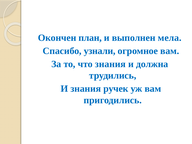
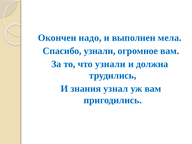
план: план -> надо (90, 38)
что знания: знания -> узнали (110, 64)
ручек: ручек -> узнал (116, 89)
